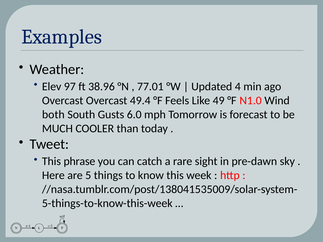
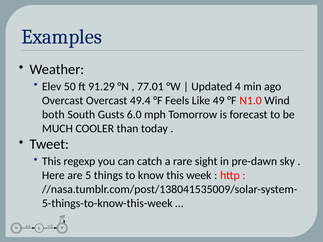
97: 97 -> 50 (70, 87)
38.96: 38.96 -> 91.29 (101, 87)
phrase: phrase -> regexp (79, 162)
